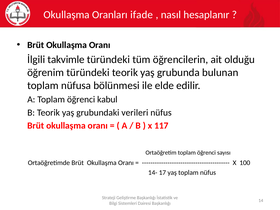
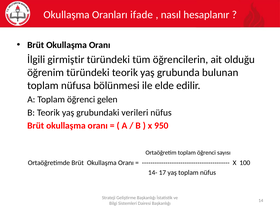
takvimle: takvimle -> girmiştir (66, 59)
kabul: kabul -> gelen (107, 99)
117: 117 -> 950 (161, 126)
